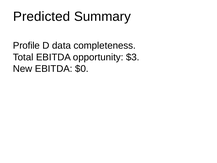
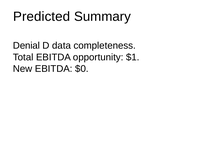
Profile: Profile -> Denial (26, 46)
$3: $3 -> $1 (133, 57)
